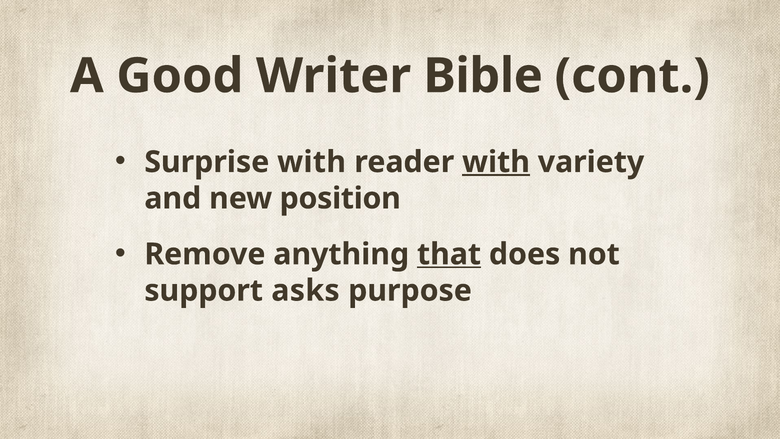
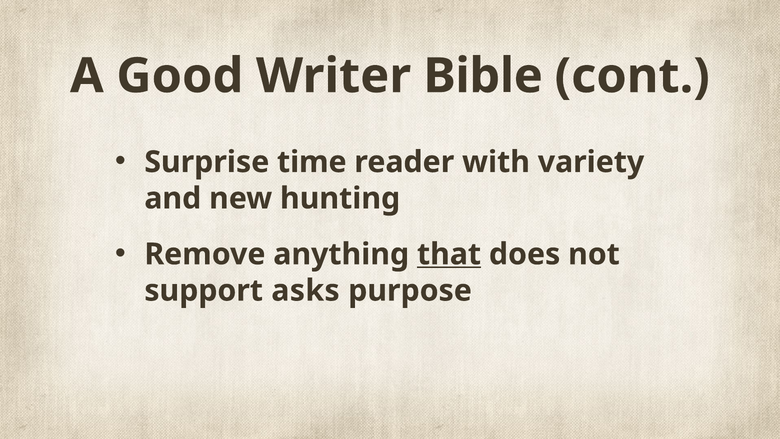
Surprise with: with -> time (312, 162)
with underline: present -> none (496, 162)
position: position -> hunting (340, 198)
